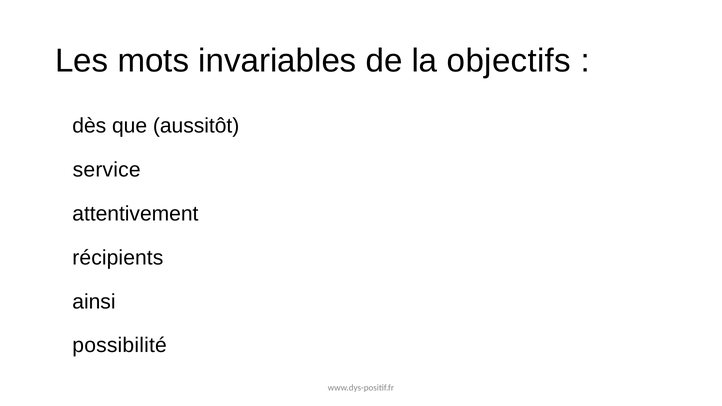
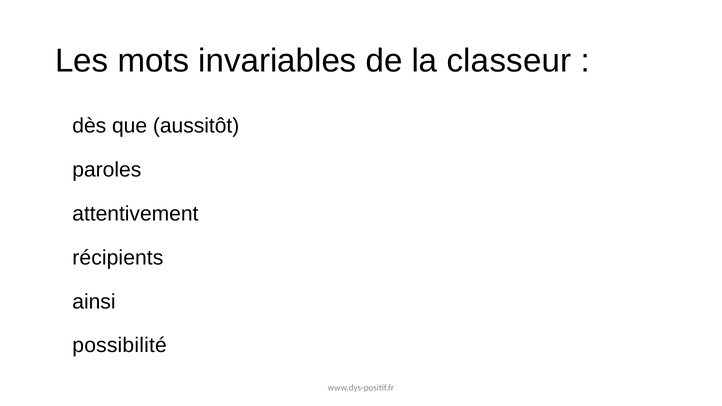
objectifs: objectifs -> classeur (509, 61)
service: service -> paroles (107, 170)
